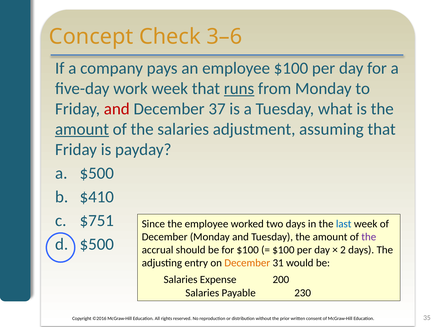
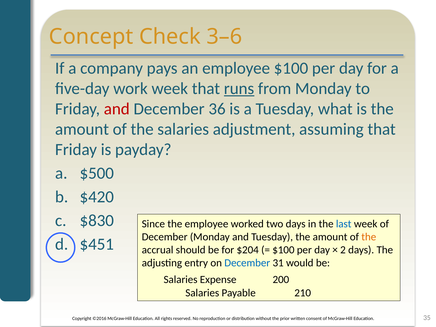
37: 37 -> 36 (217, 109)
amount underline: present -> none (82, 129)
$410: $410 -> $420 (97, 197)
$751: $751 -> $830 (97, 221)
the colour: purple -> orange (369, 237)
$500: $500 -> $451 (97, 244)
for $100: $100 -> $204 (248, 250)
December colour: orange -> blue (247, 263)
230: 230 -> 210 (303, 293)
